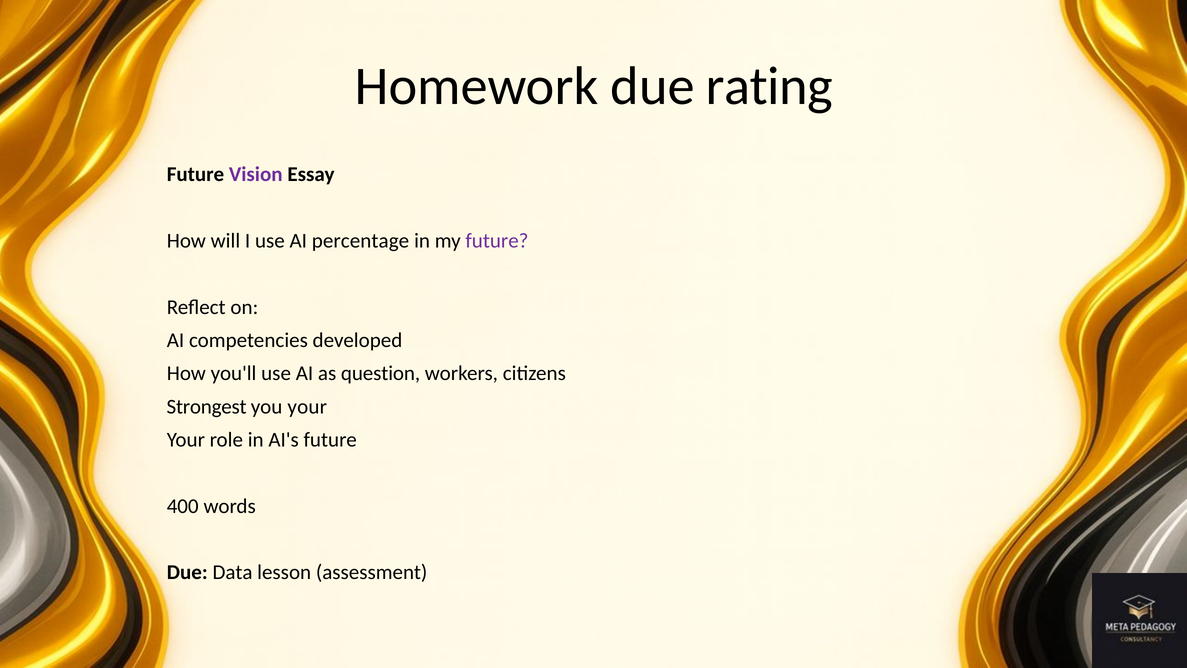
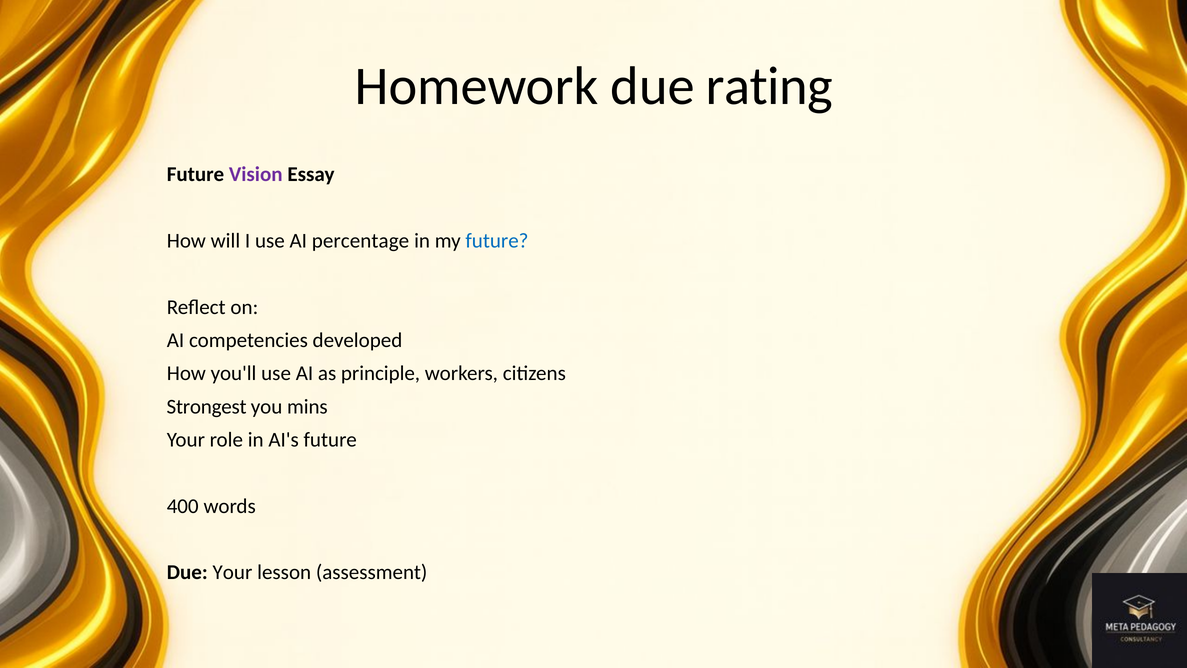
future colour: purple -> blue (497, 241)
question: question -> principle (381, 373)
you your: your -> mins (307, 406)
Due Data: Data -> Your (232, 572)
